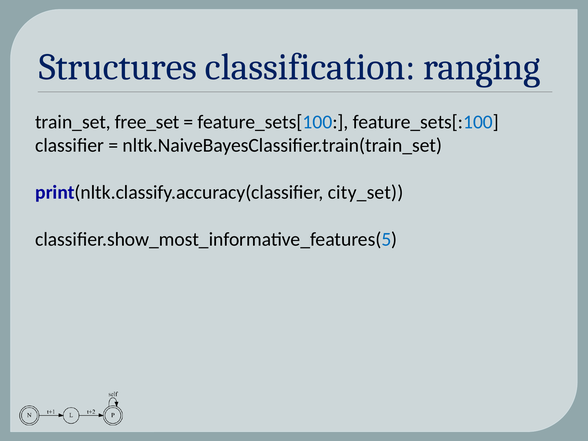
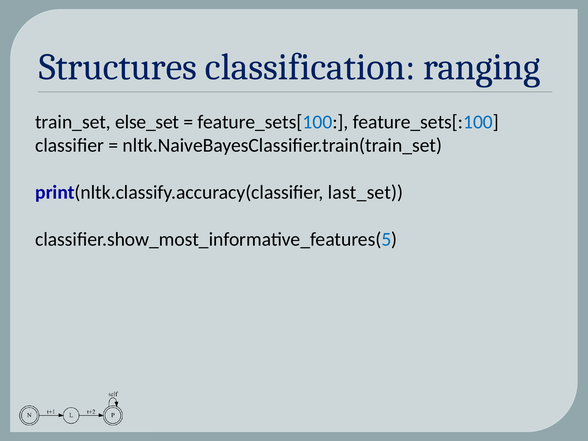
free_set: free_set -> else_set (147, 122)
city_set: city_set -> last_set (366, 192)
